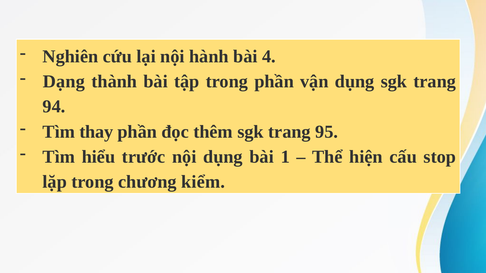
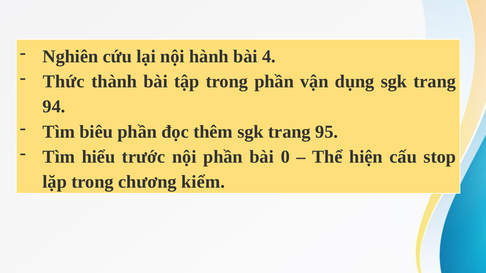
Dạng: Dạng -> Thức (64, 82)
thay: thay -> biêu (96, 132)
nội dụng: dụng -> phần (223, 157)
1: 1 -> 0 (285, 157)
